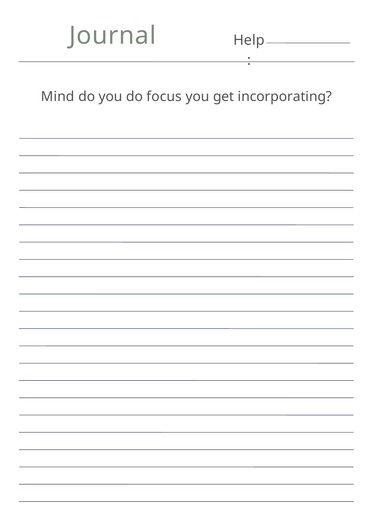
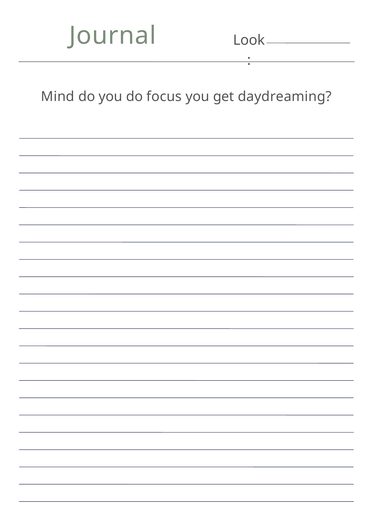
Help: Help -> Look (249, 40)
incorporating: incorporating -> daydreaming (285, 97)
